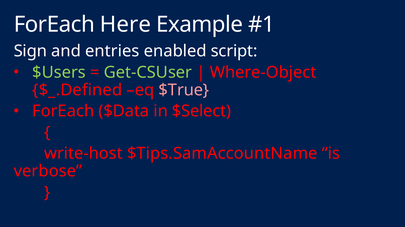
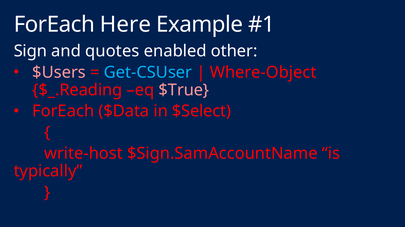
entries: entries -> quotes (112, 51)
script: script -> other (234, 51)
$Users colour: light green -> pink (59, 72)
Get-CSUser colour: light green -> light blue (148, 72)
$_.Defined: $_.Defined -> $_.Reading (77, 90)
$Tips.SamAccountName: $Tips.SamAccountName -> $Sign.SamAccountName (222, 154)
verbose: verbose -> typically (48, 172)
